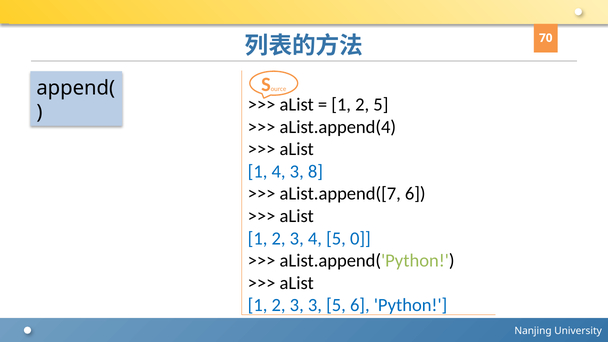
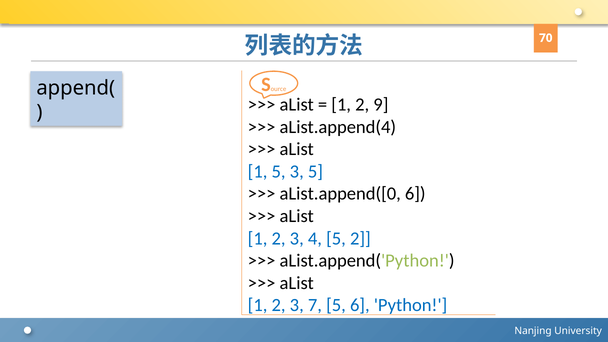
2 5: 5 -> 9 (381, 105)
1 4: 4 -> 5 (279, 172)
3 8: 8 -> 5 (315, 172)
aList.append([7: aList.append([7 -> aList.append([0 (340, 194)
5 0: 0 -> 2 (360, 238)
3 3: 3 -> 7 (315, 305)
